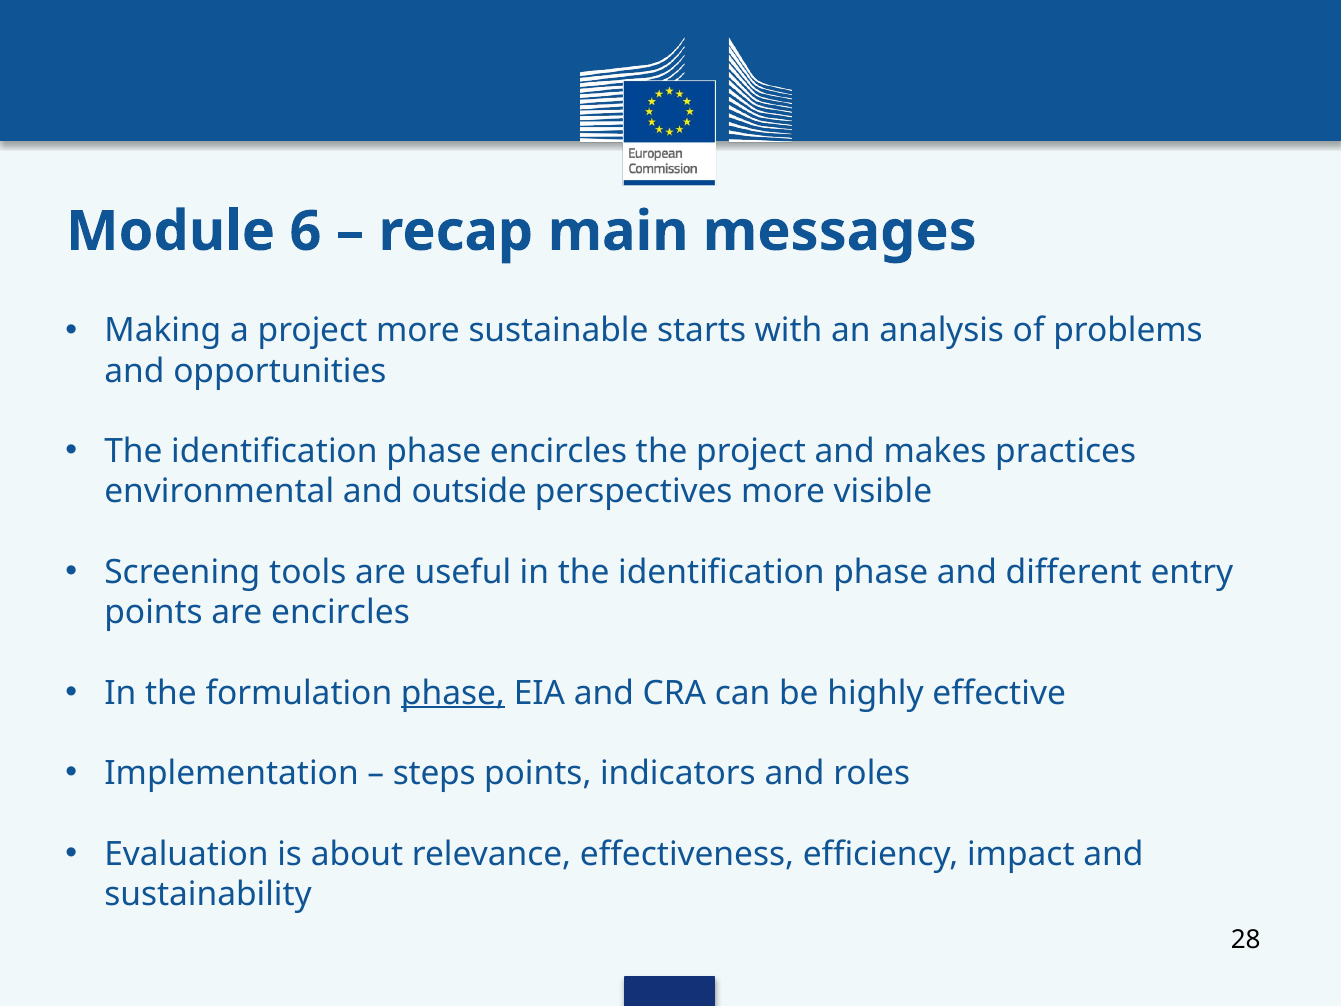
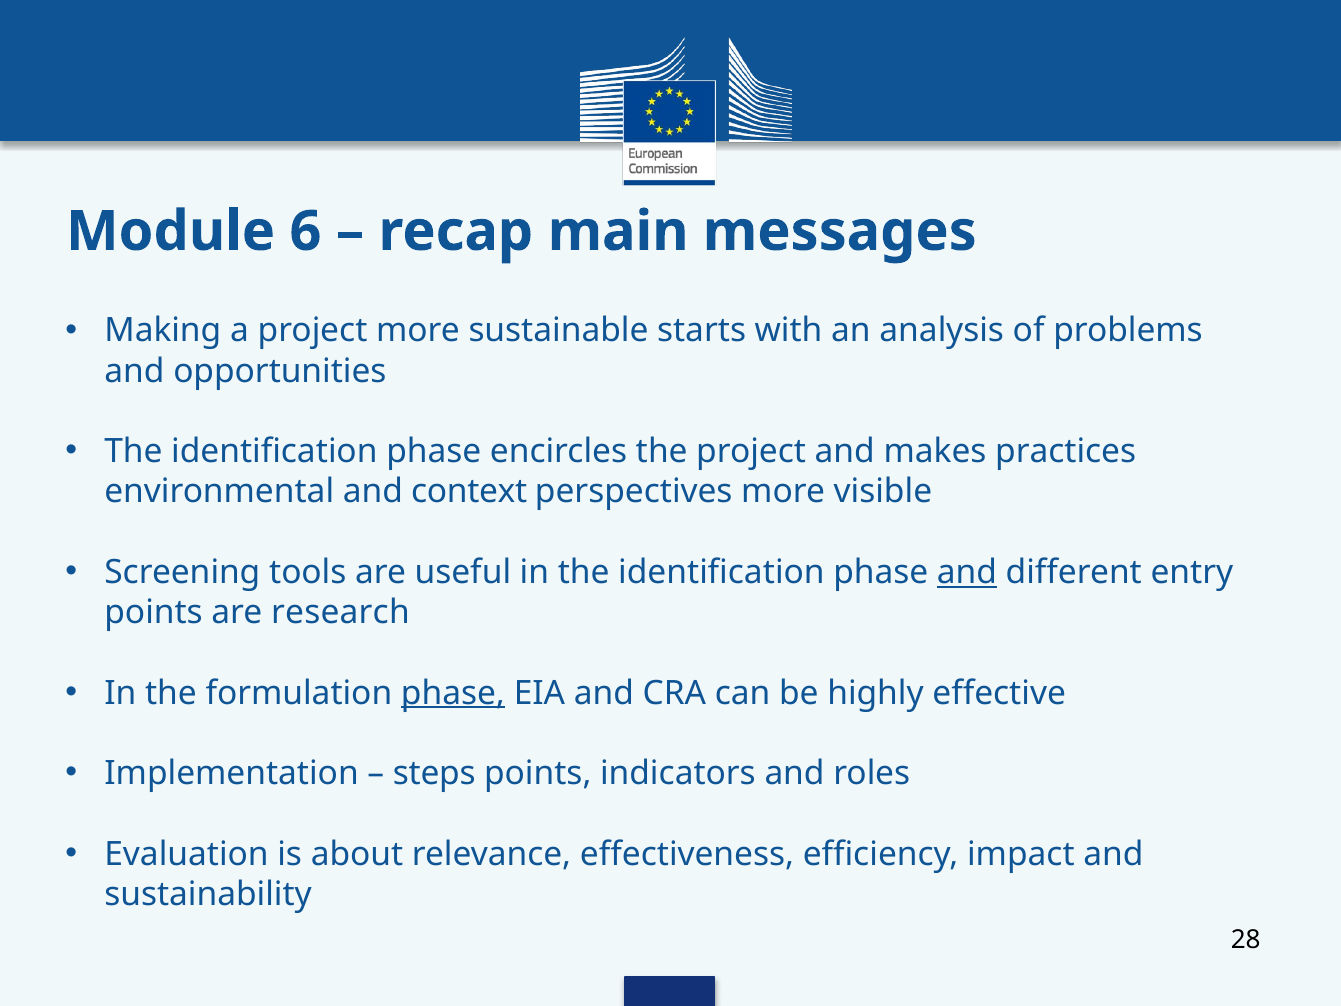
outside: outside -> context (469, 492)
and underline: none -> present (967, 572)
are encircles: encircles -> research (340, 612)
